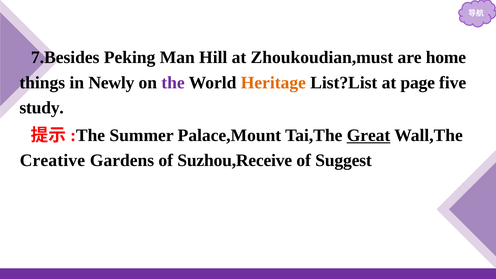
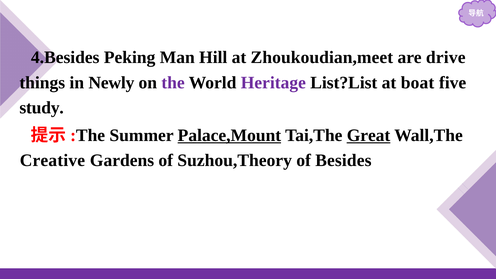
7.Besides: 7.Besides -> 4.Besides (65, 57)
Zhoukoudian,must: Zhoukoudian,must -> Zhoukoudian,meet (322, 57)
home: home -> drive (446, 57)
Heritage colour: orange -> purple (273, 83)
page: page -> boat (418, 83)
Palace,Mount underline: none -> present (229, 135)
Suzhou,Receive: Suzhou,Receive -> Suzhou,Theory (235, 160)
Suggest: Suggest -> Besides (343, 160)
